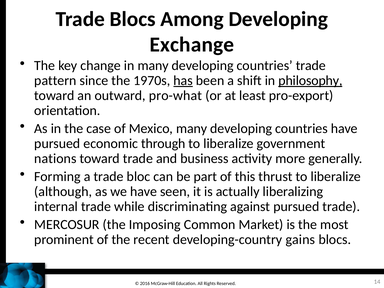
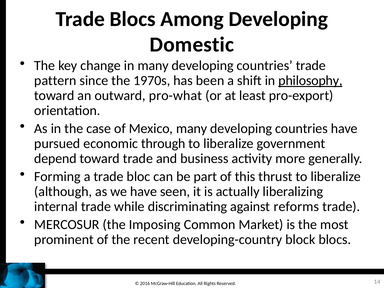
Exchange: Exchange -> Domestic (192, 45)
has underline: present -> none (183, 81)
nations: nations -> depend (55, 158)
against pursued: pursued -> reforms (296, 206)
gains: gains -> block (300, 239)
